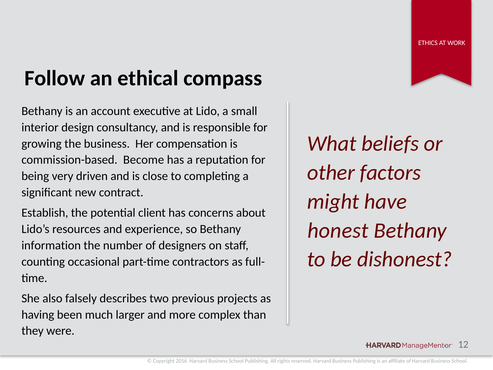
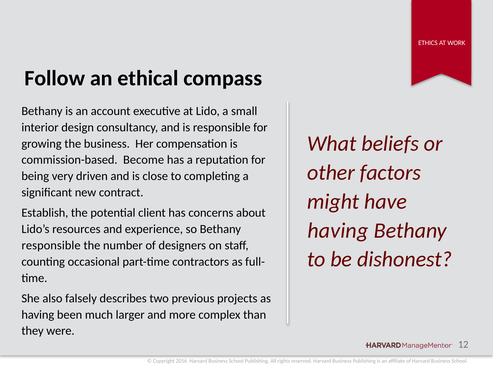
honest: honest -> having (338, 230)
information: information -> responsible (51, 245)
